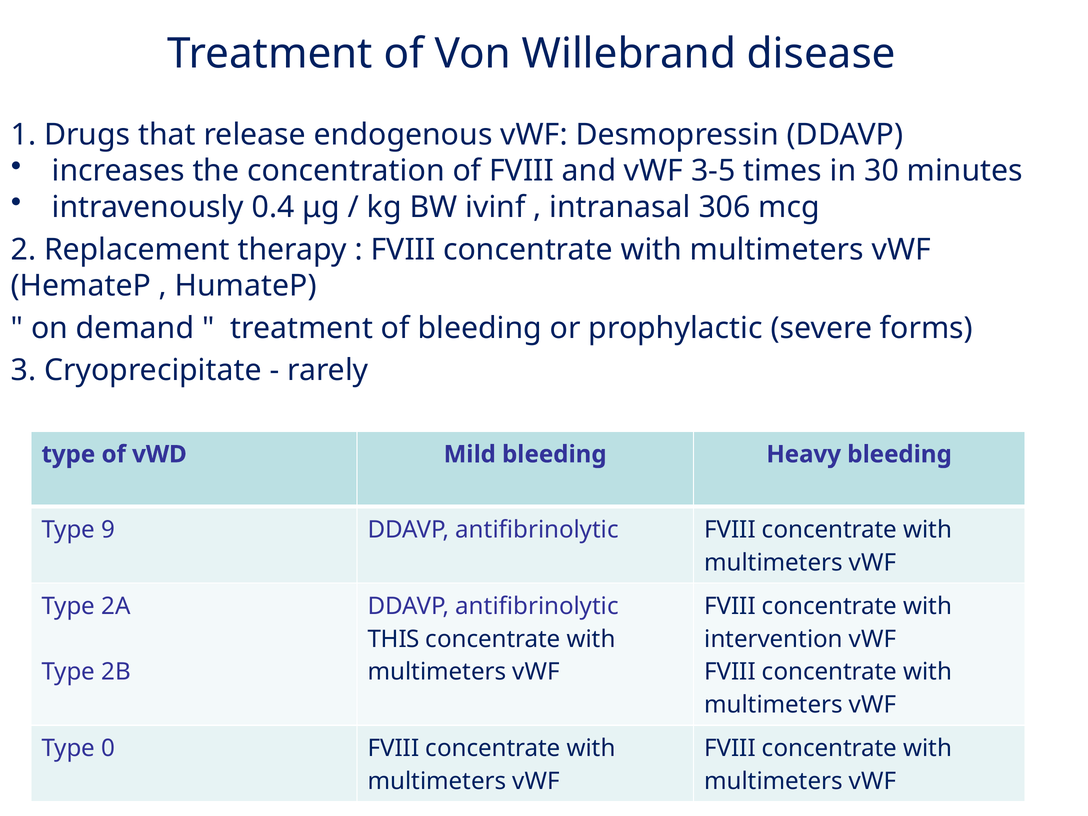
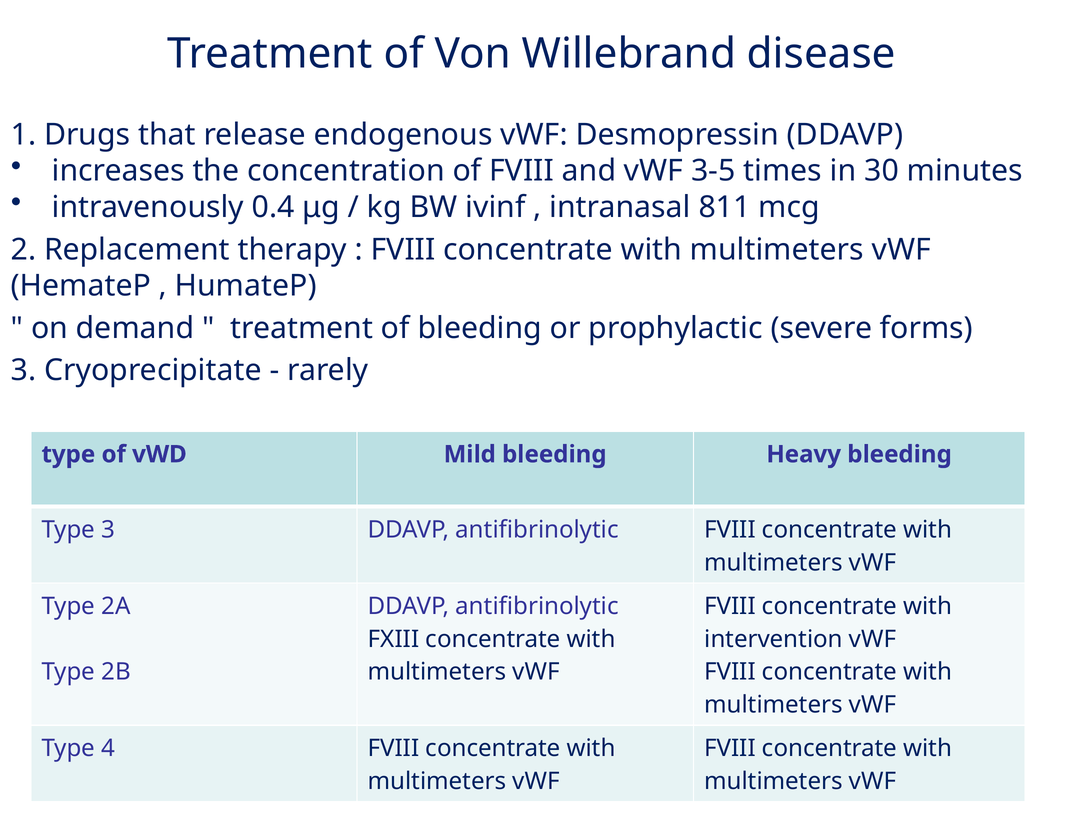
306: 306 -> 811 (724, 207)
Type 9: 9 -> 3 (108, 530)
THIS: THIS -> FXIII (394, 639)
0: 0 -> 4 (108, 748)
